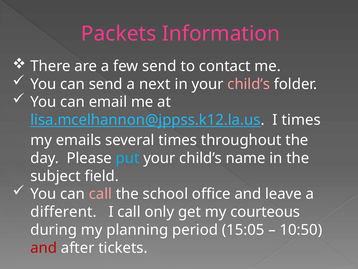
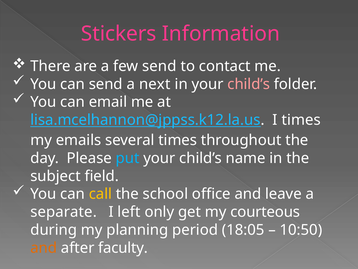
Packets: Packets -> Stickers (119, 34)
call colour: pink -> yellow (100, 194)
different: different -> separate (64, 212)
I call: call -> left (129, 212)
15:05: 15:05 -> 18:05 (243, 229)
and colour: red -> orange (44, 247)
tickets: tickets -> faculty (123, 247)
